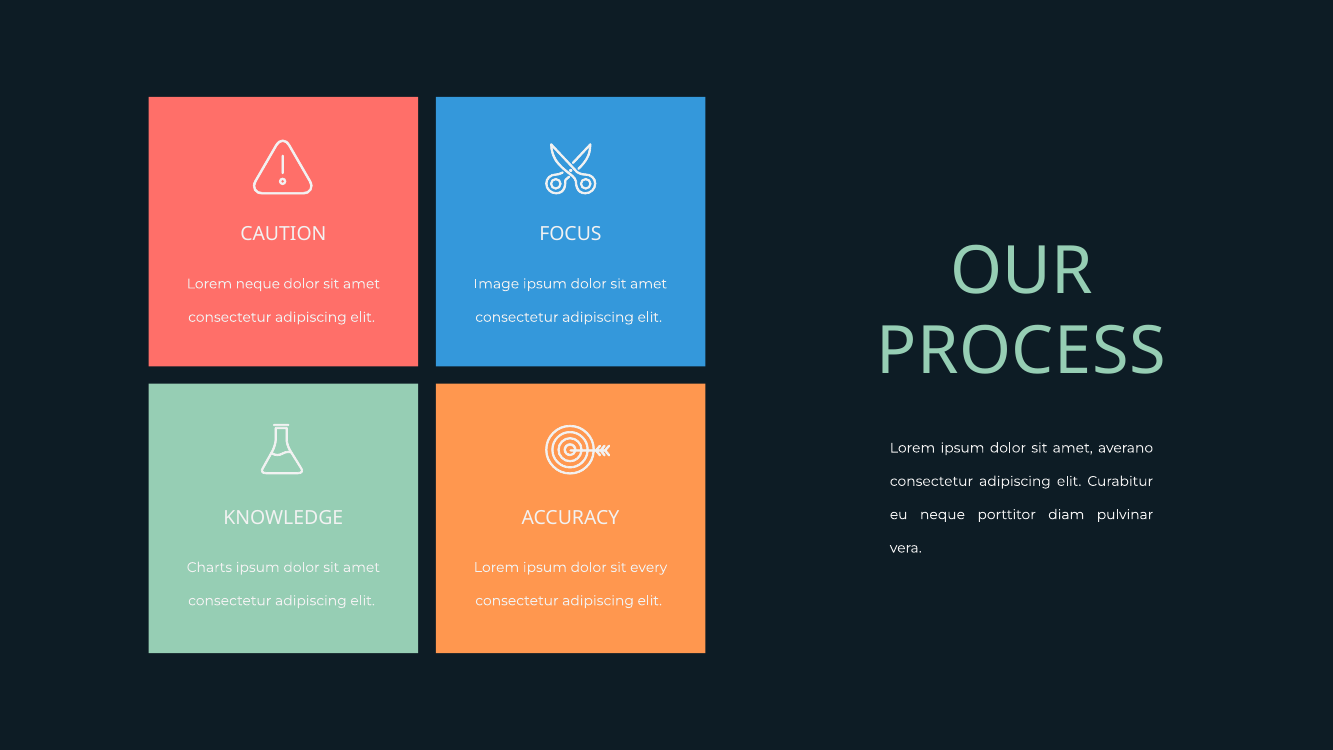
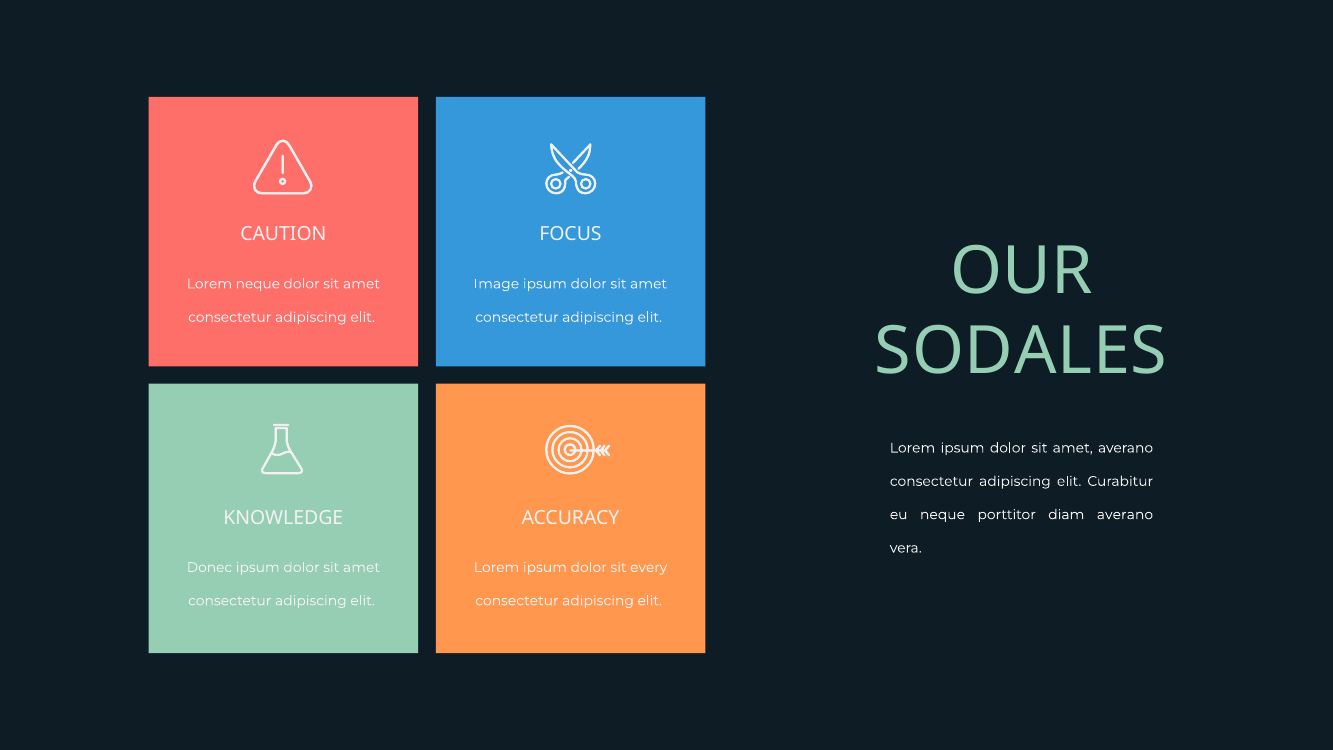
PROCESS: PROCESS -> SODALES (1021, 352)
diam pulvinar: pulvinar -> averano (1125, 514)
Charts: Charts -> Donec (209, 567)
